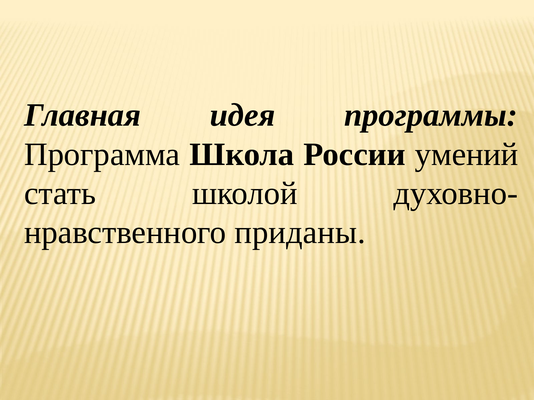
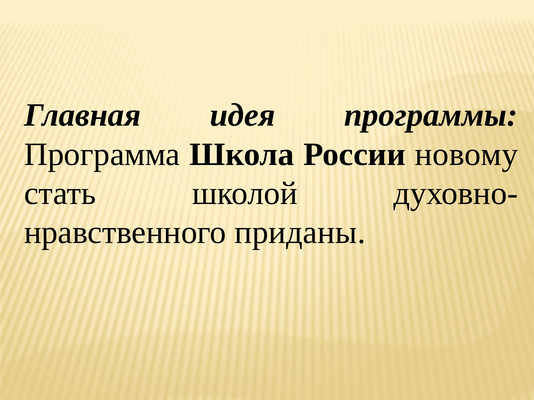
умений: умений -> новому (467, 155)
